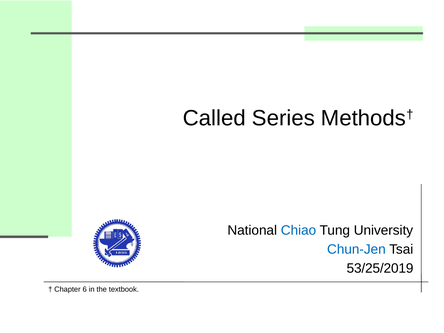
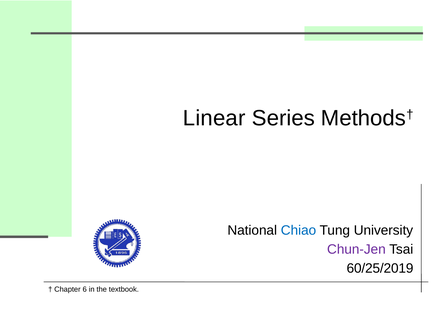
Called: Called -> Linear (214, 118)
Chun-Jen colour: blue -> purple (356, 249)
53/25/2019: 53/25/2019 -> 60/25/2019 (380, 268)
